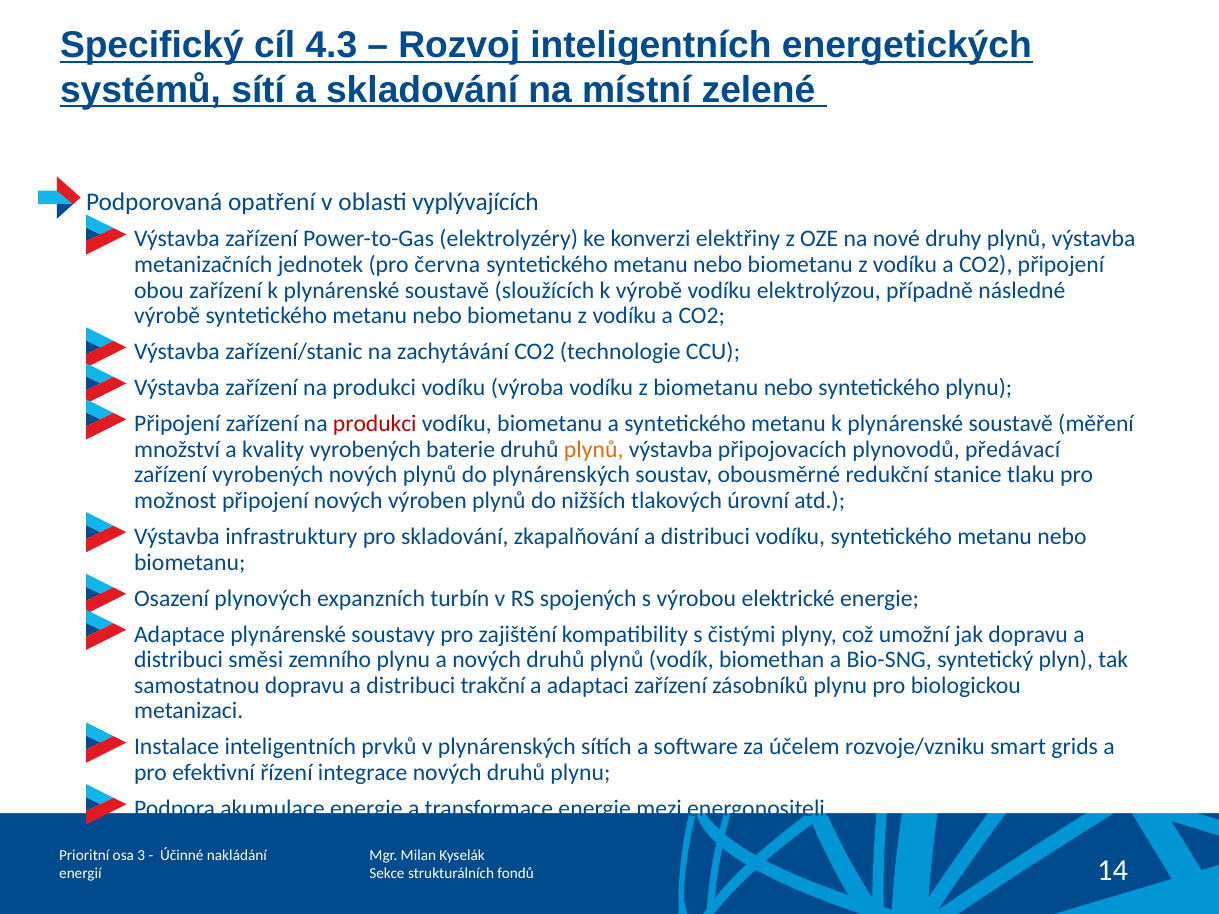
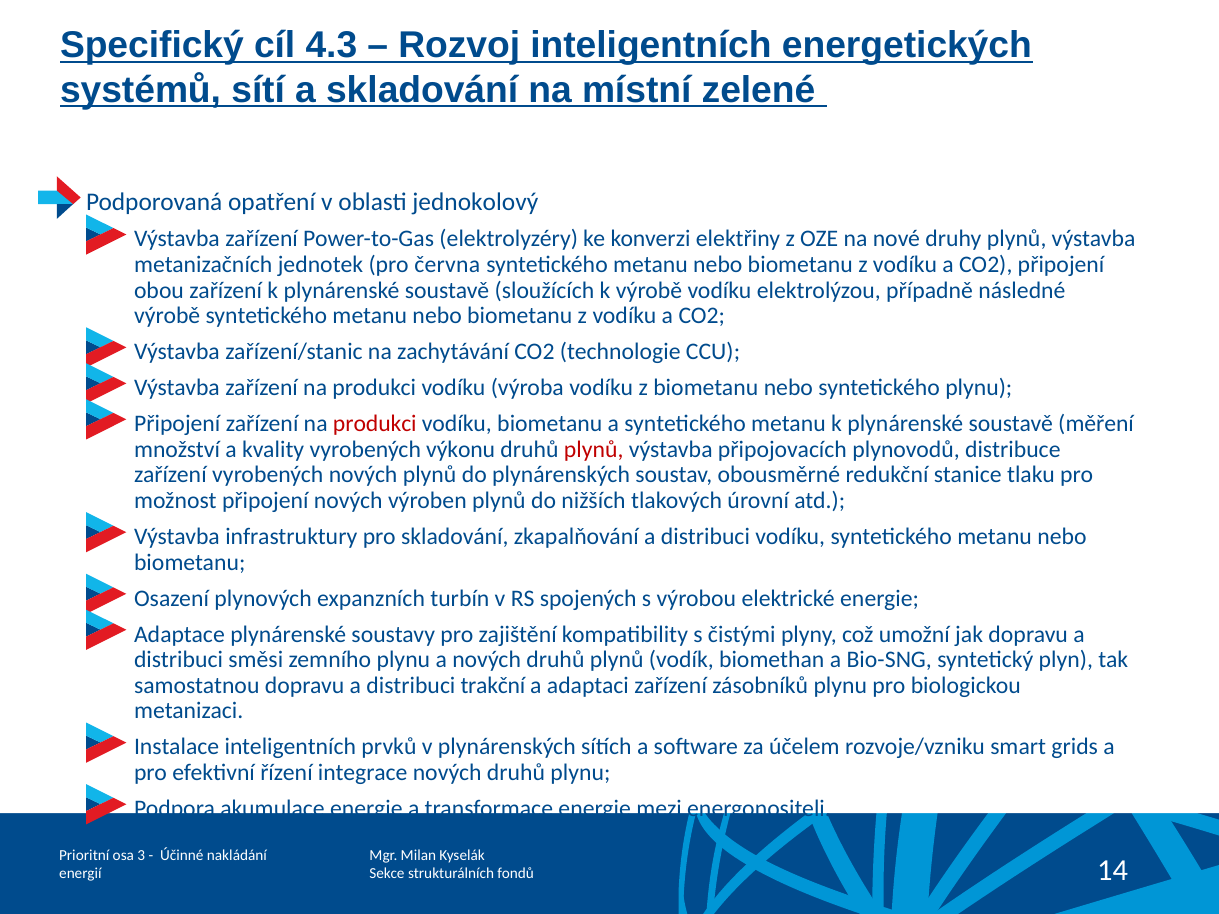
vyplývajících: vyplývajících -> jednokolový (475, 202)
baterie: baterie -> výkonu (461, 450)
plynů colour: orange -> red (594, 450)
předávací: předávací -> distribuce (1013, 450)
